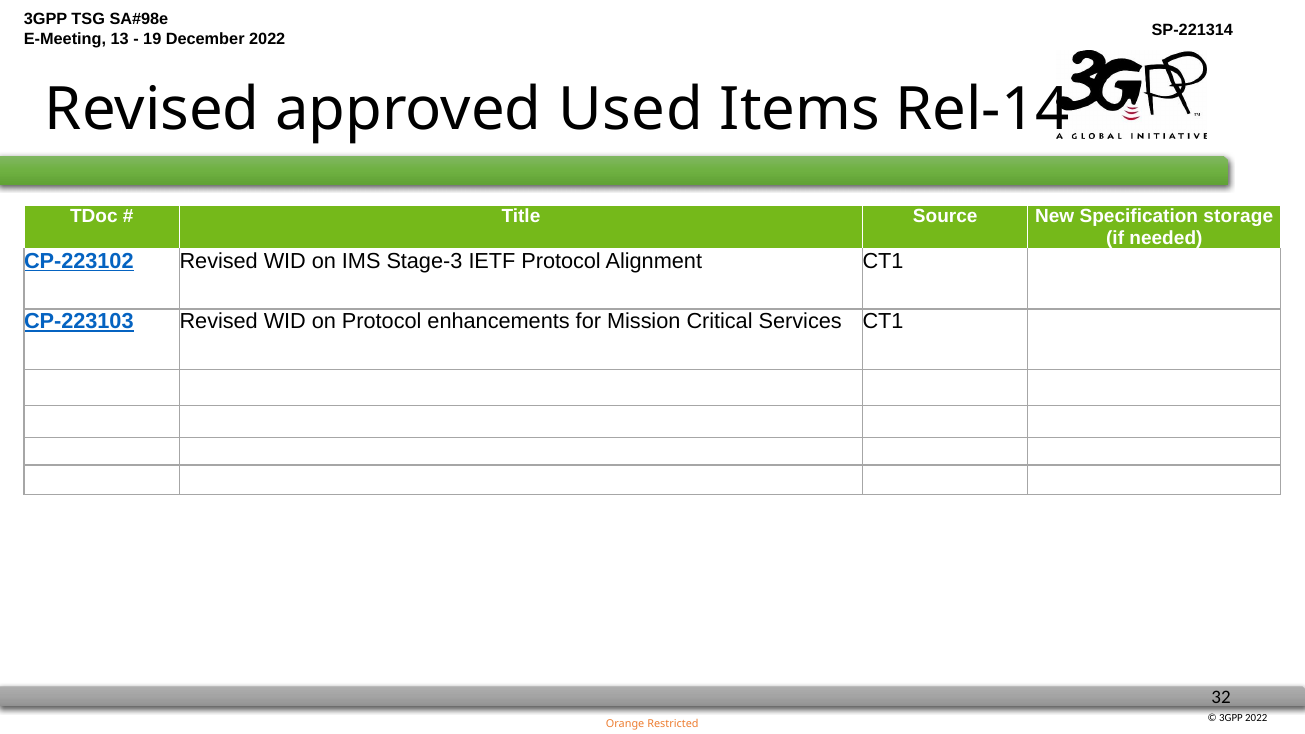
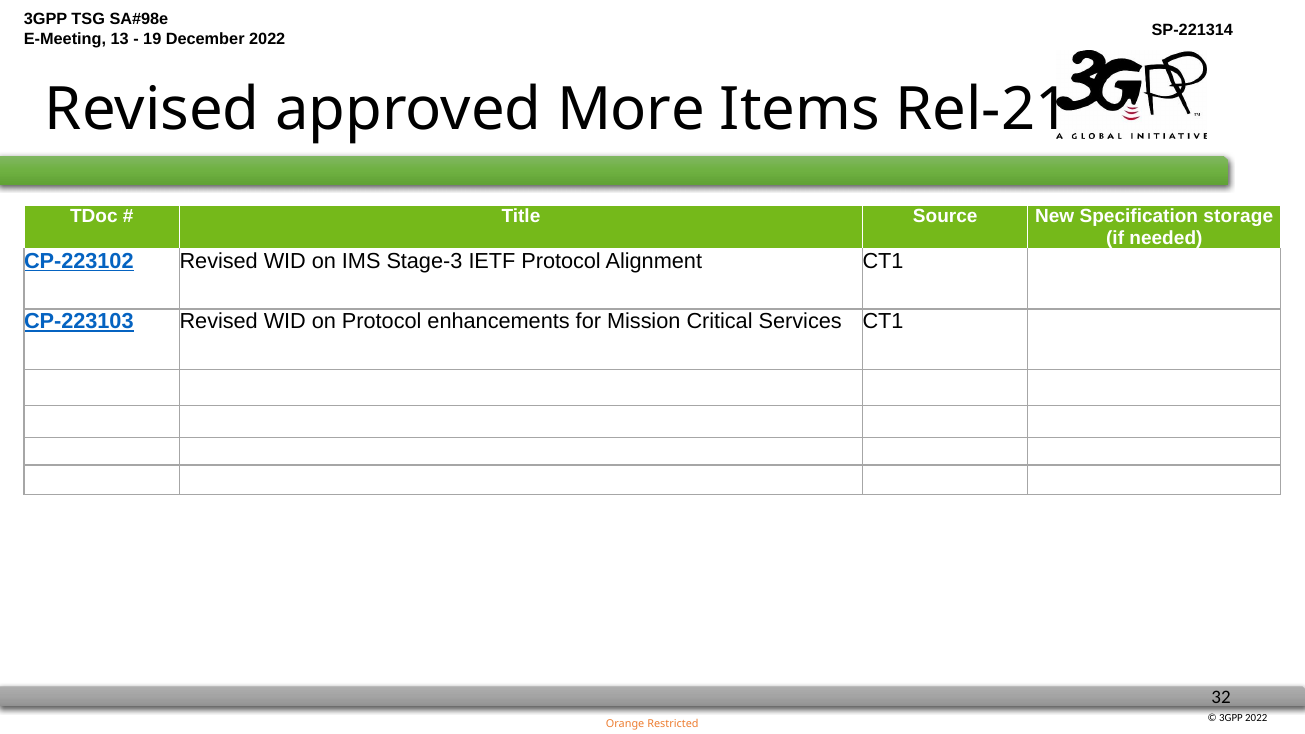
Used: Used -> More (631, 110)
Rel-14: Rel-14 -> Rel-21 (983, 110)
